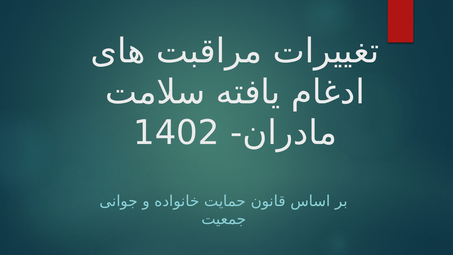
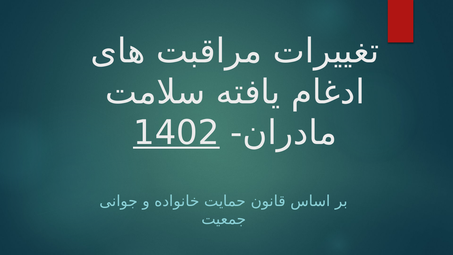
1402 underline: none -> present (176, 133)
